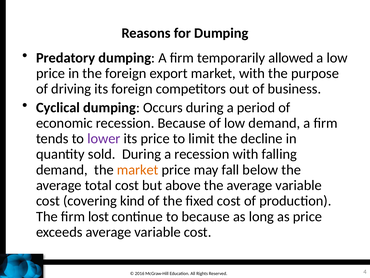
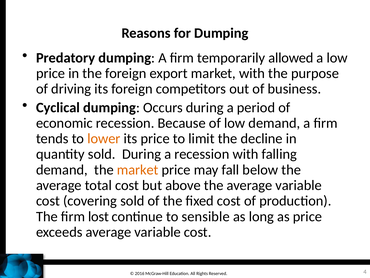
lower colour: purple -> orange (104, 138)
covering kind: kind -> sold (132, 201)
to because: because -> sensible (206, 216)
